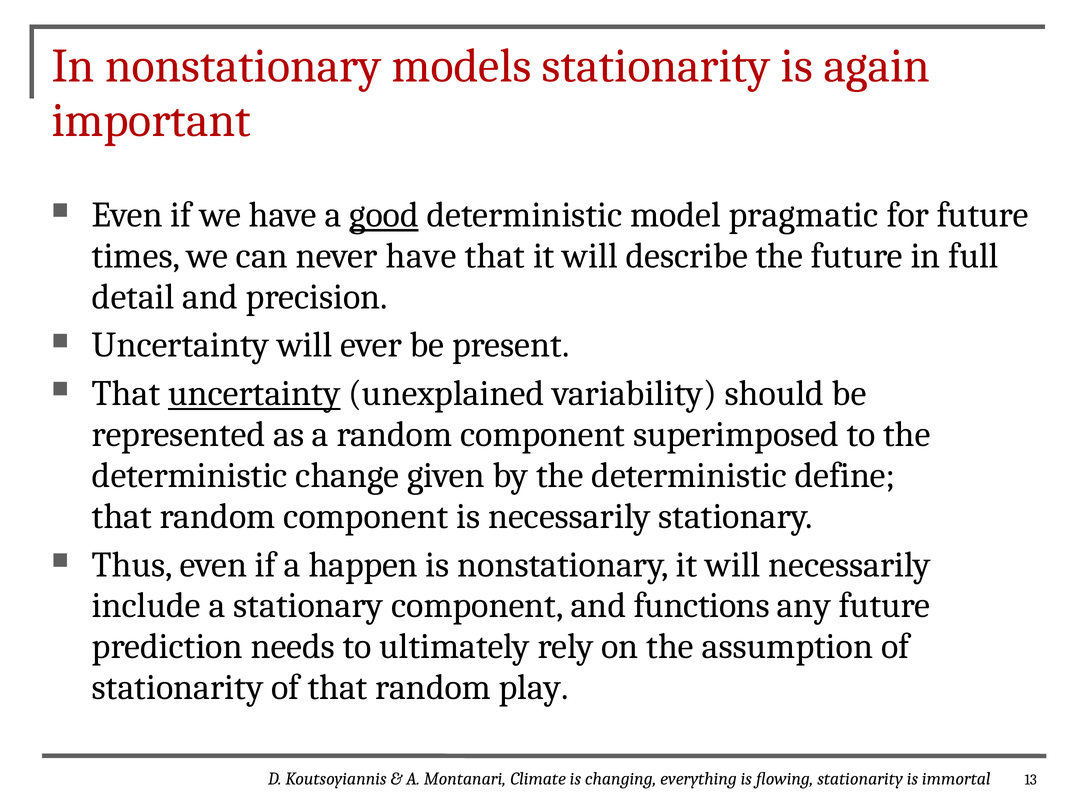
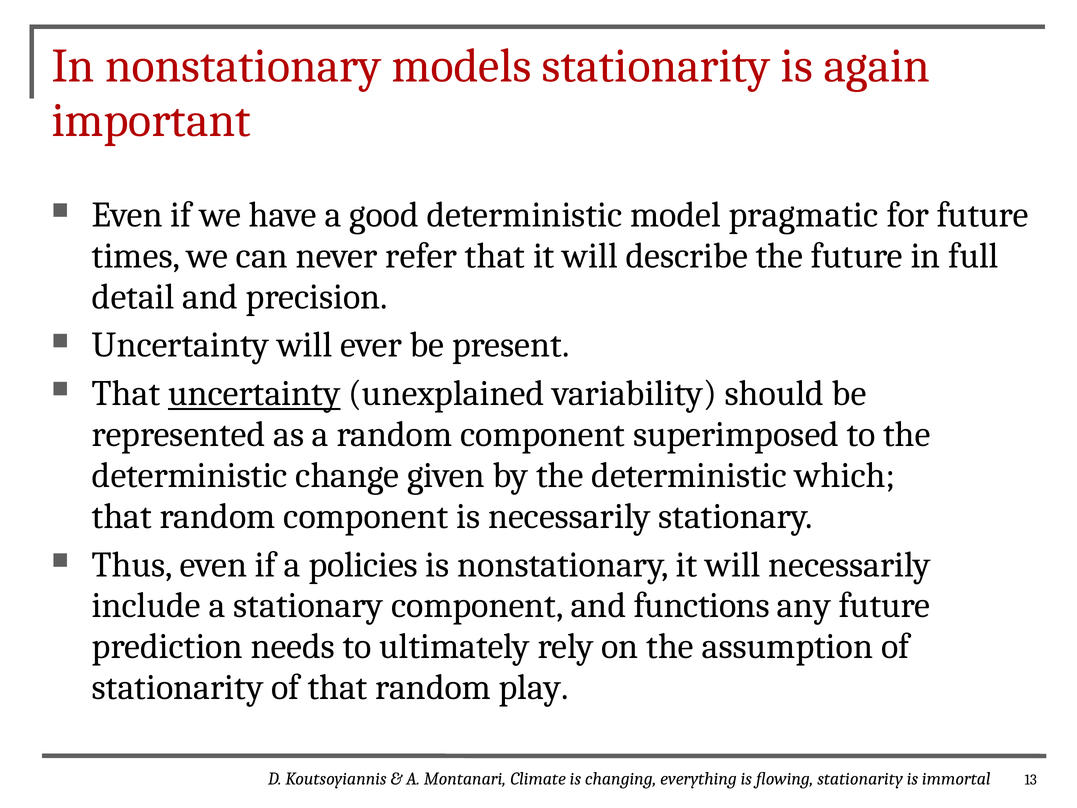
good underline: present -> none (384, 215)
never have: have -> refer (421, 256)
define: define -> which (845, 475)
happen: happen -> policies (363, 564)
